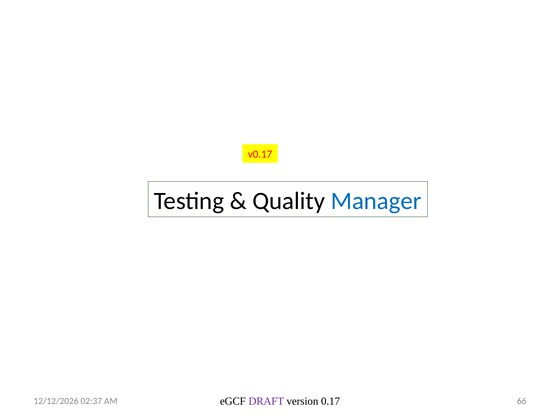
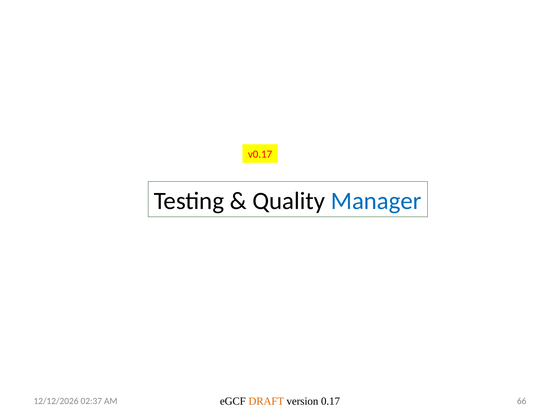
DRAFT colour: purple -> orange (266, 401)
